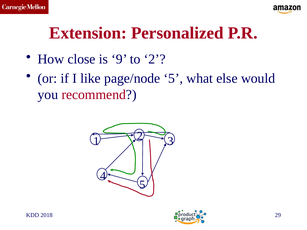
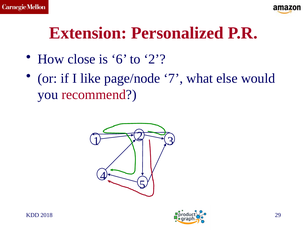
9: 9 -> 6 (119, 59)
page/node 5: 5 -> 7 (173, 78)
